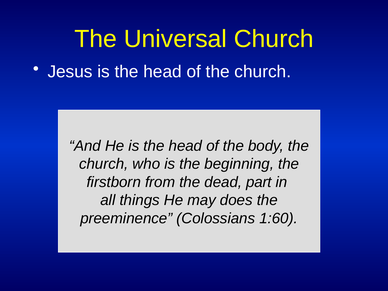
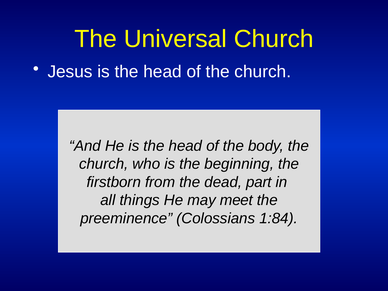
does: does -> meet (236, 200)
1:60: 1:60 -> 1:84 (279, 218)
